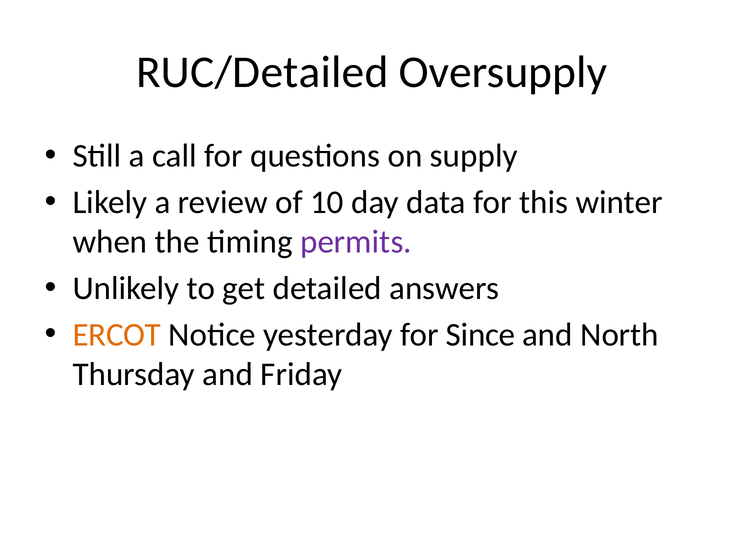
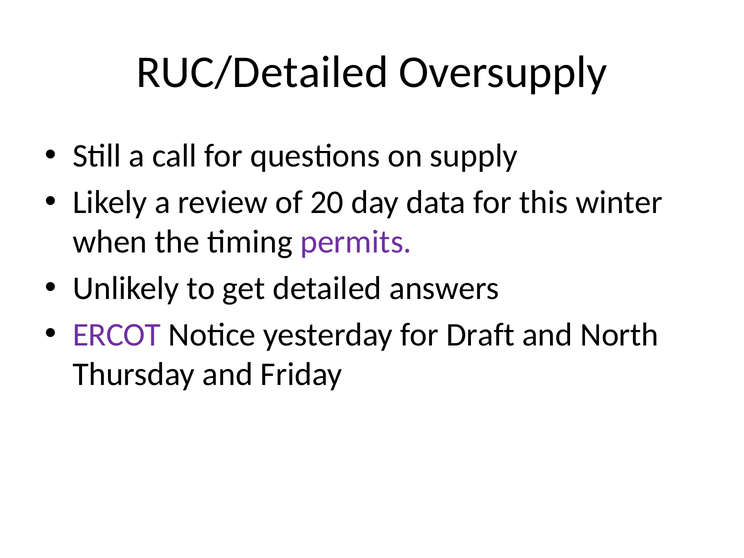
10: 10 -> 20 (327, 202)
ERCOT colour: orange -> purple (117, 335)
Since: Since -> Draft (480, 335)
